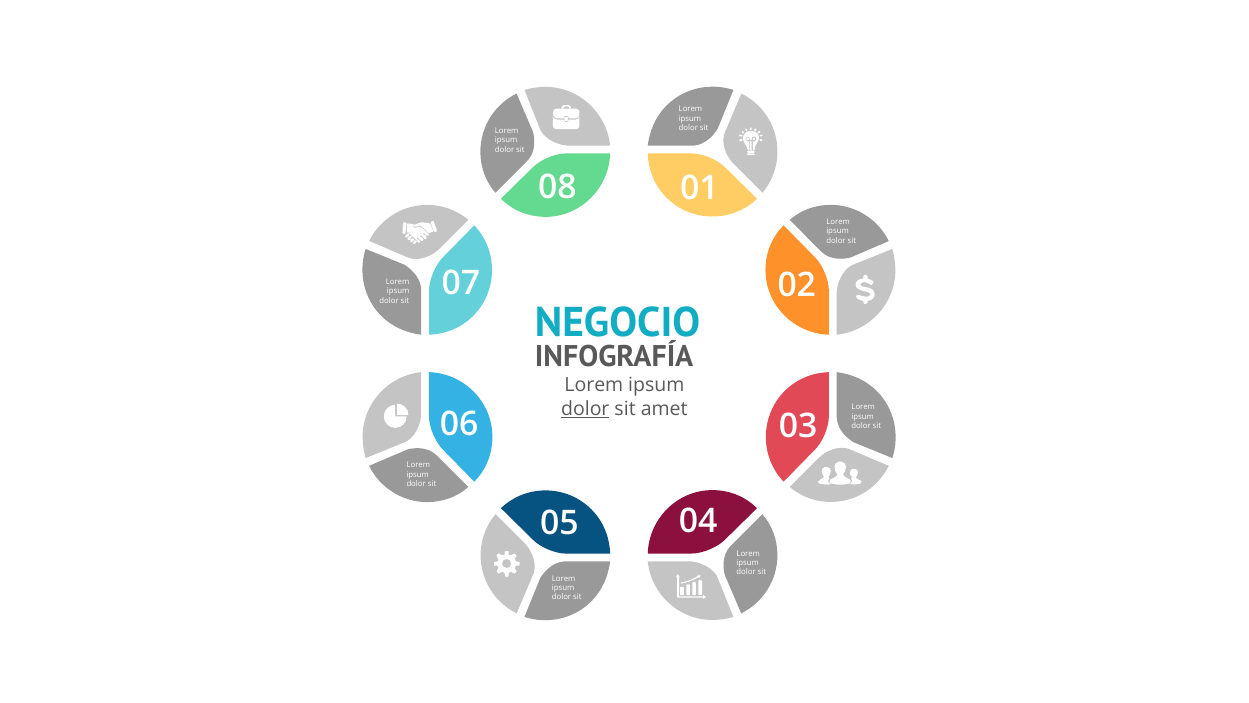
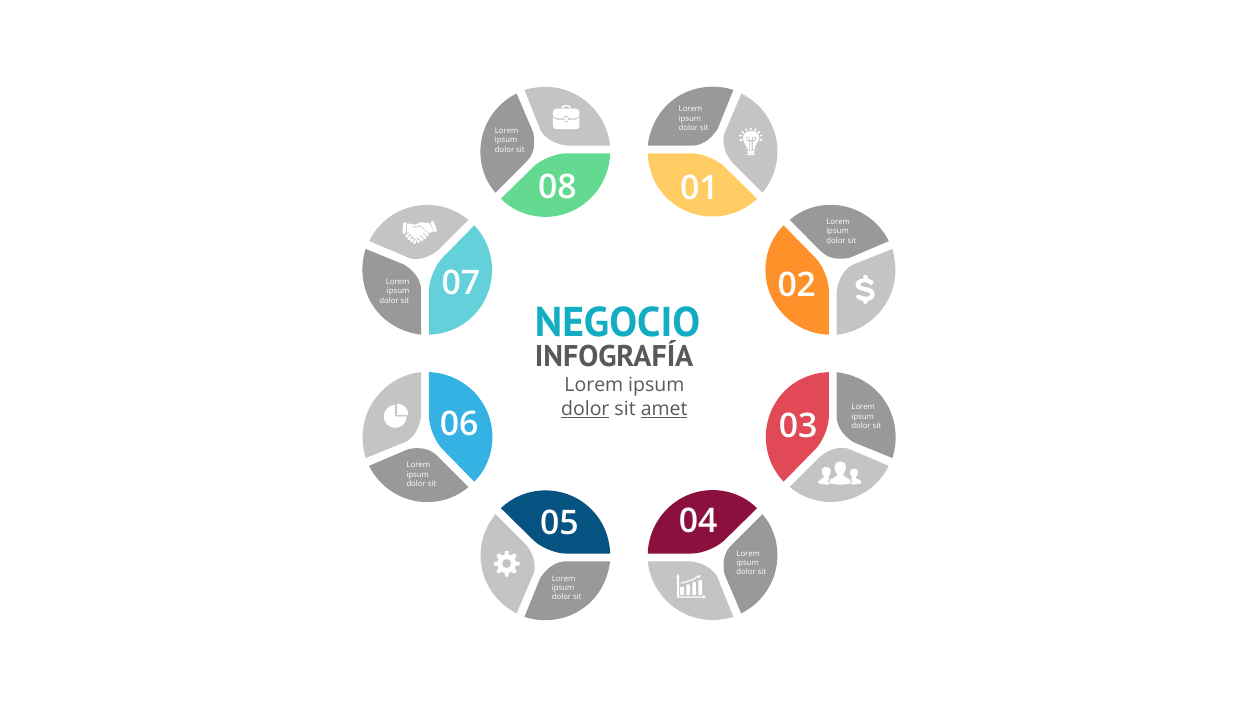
amet underline: none -> present (664, 409)
